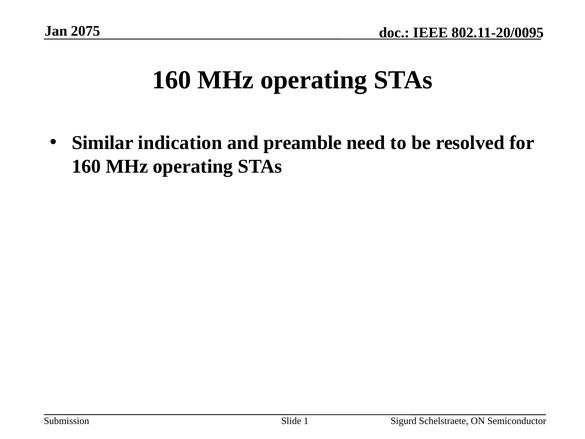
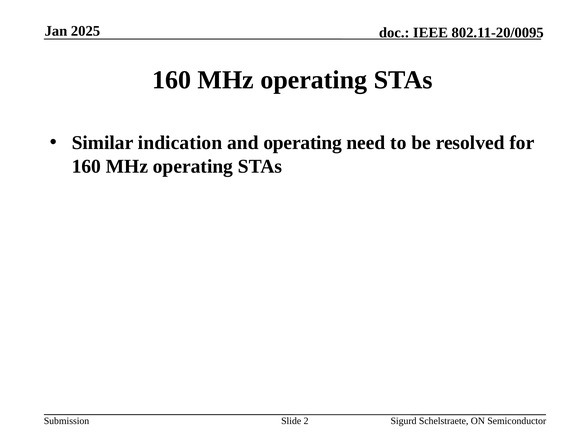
2075: 2075 -> 2025 (86, 31)
and preamble: preamble -> operating (303, 143)
1: 1 -> 2 (306, 421)
